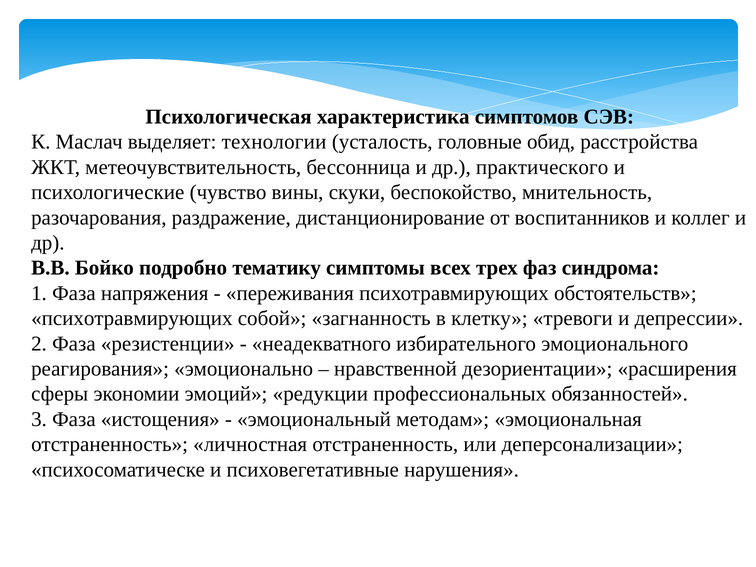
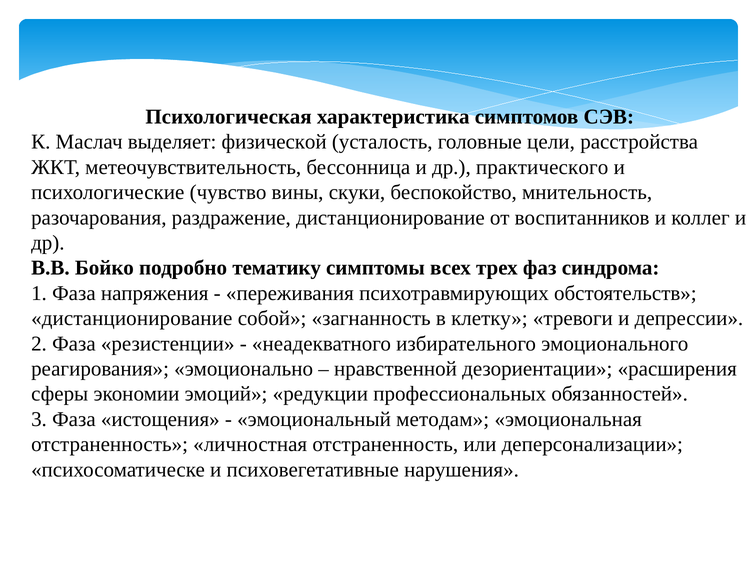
технологии: технологии -> физической (274, 142)
обид: обид -> цели (551, 142)
психотравмирующих: психотравмирующих -> дистанционирование (132, 318)
